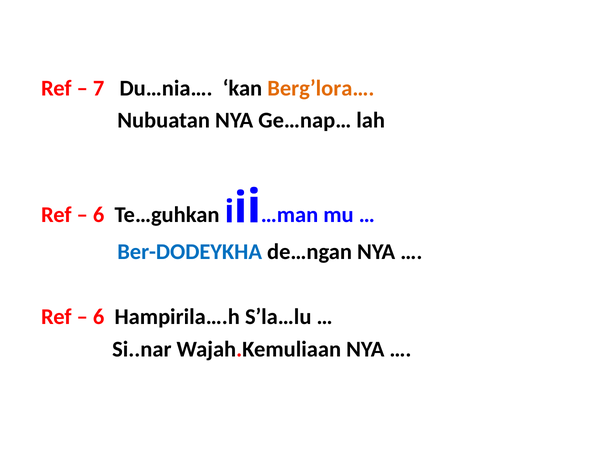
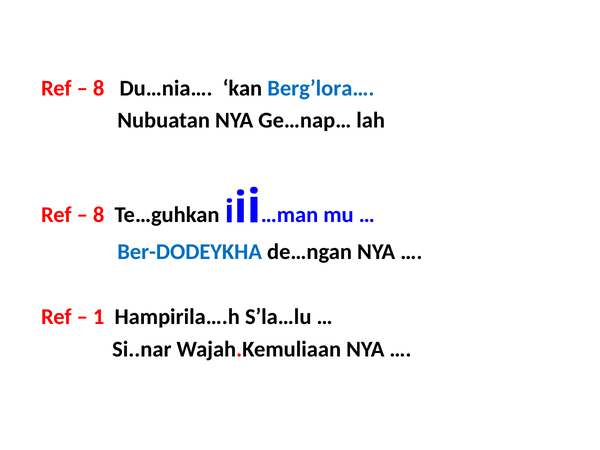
7: 7 -> 8 (99, 88)
Berg’lora… colour: orange -> blue (321, 88)
6: 6 -> 8 (99, 215)
6: 6 -> 1 (99, 317)
